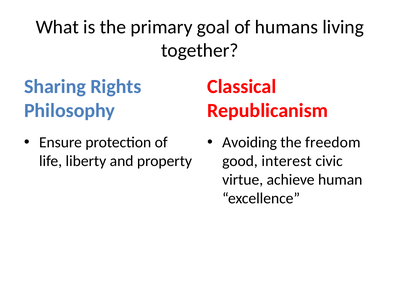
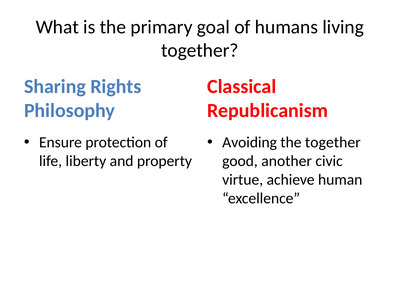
the freedom: freedom -> together (333, 142)
interest: interest -> another (287, 161)
